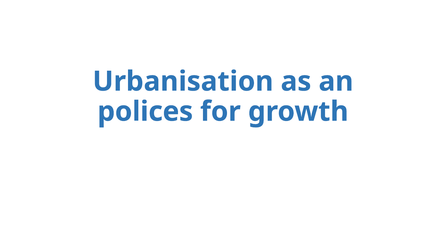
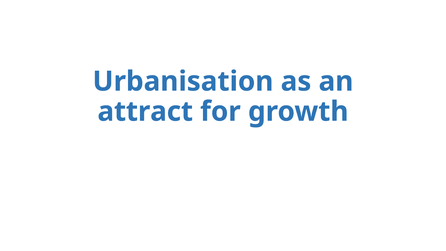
polices: polices -> attract (145, 111)
